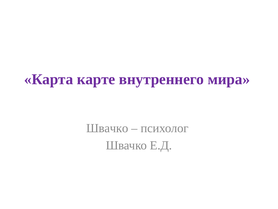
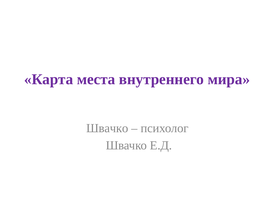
карте: карте -> места (96, 79)
